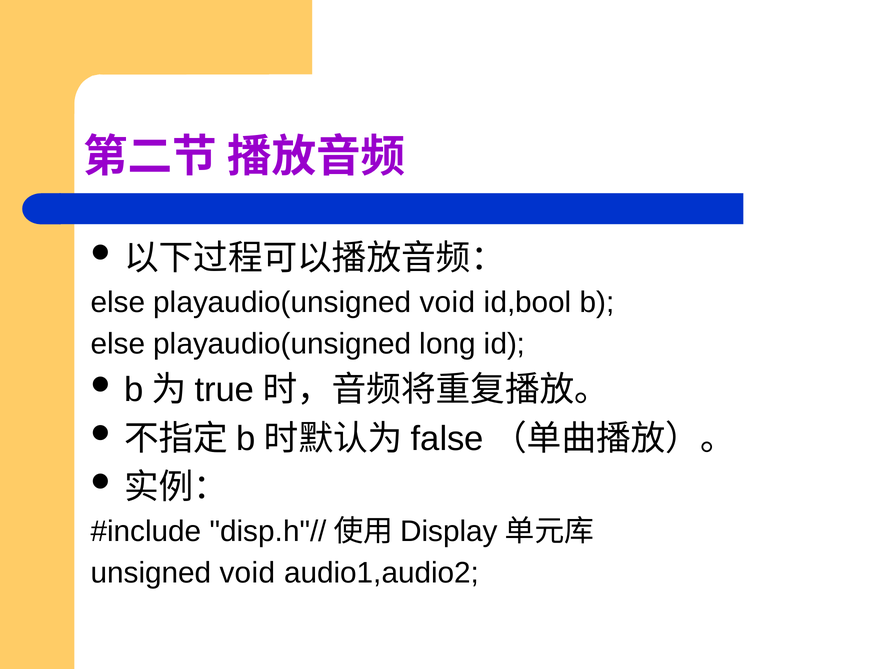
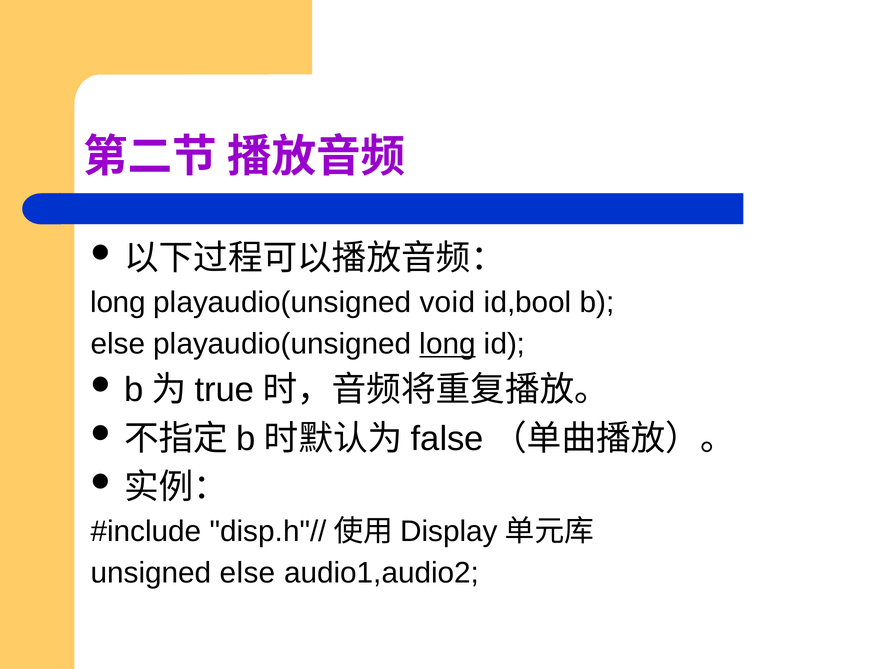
else: else -> long (118, 302)
long underline: none -> present (448, 344)
unsigned void: void -> else (248, 573)
